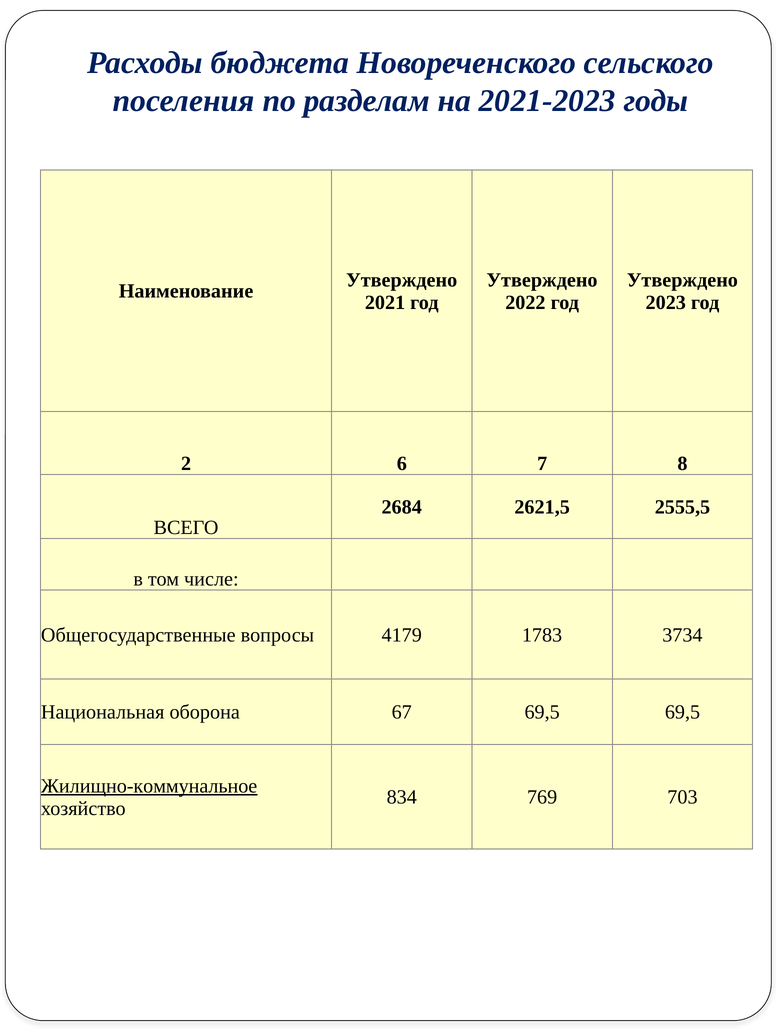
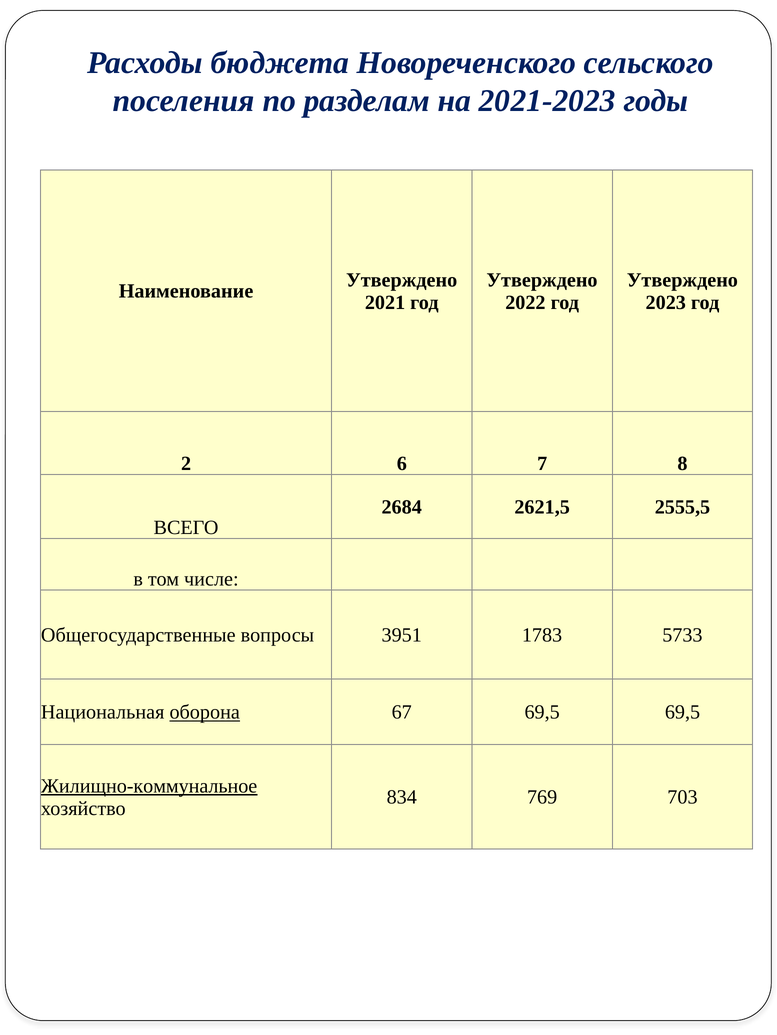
4179: 4179 -> 3951 (402, 636)
3734: 3734 -> 5733 (682, 636)
оборона underline: none -> present (205, 713)
